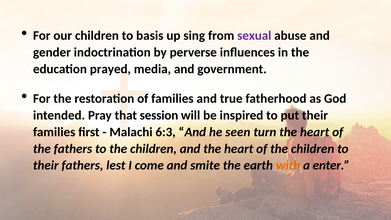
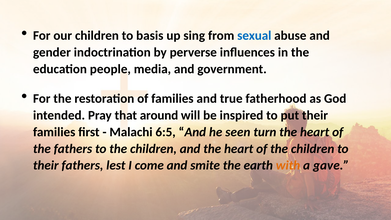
sexual colour: purple -> blue (254, 36)
prayed: prayed -> people (110, 69)
session: session -> around (159, 115)
6:3: 6:3 -> 6:5 (166, 132)
enter: enter -> gave (331, 165)
